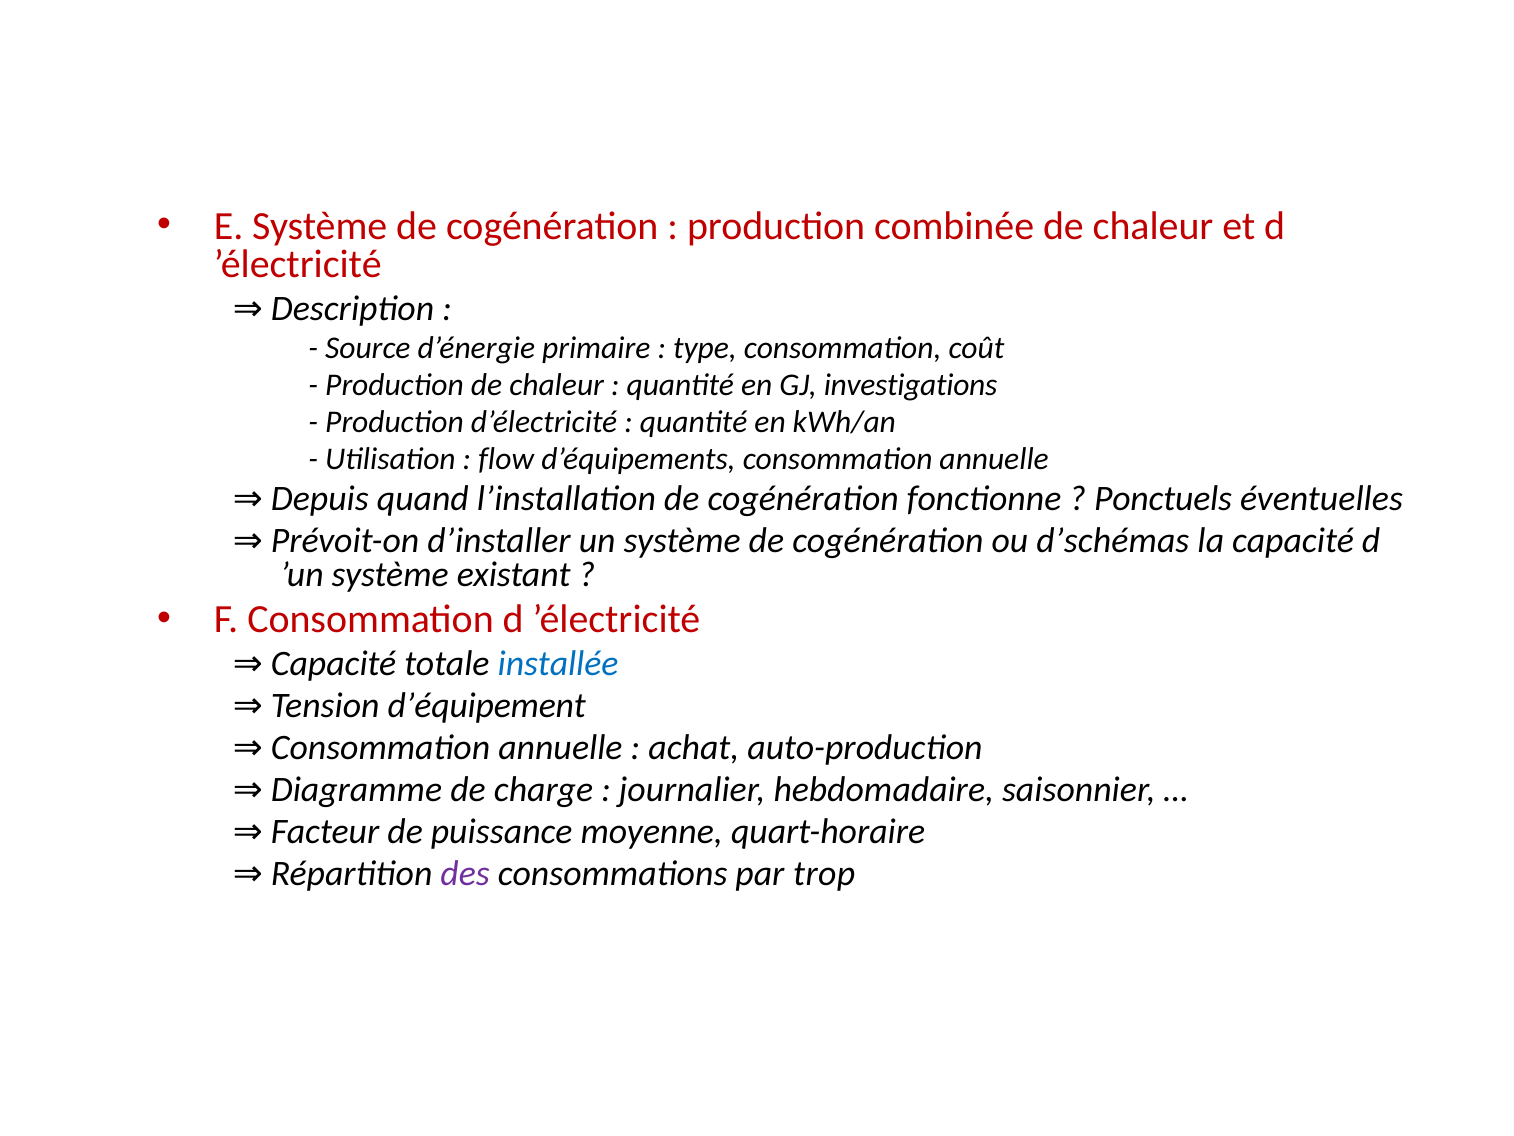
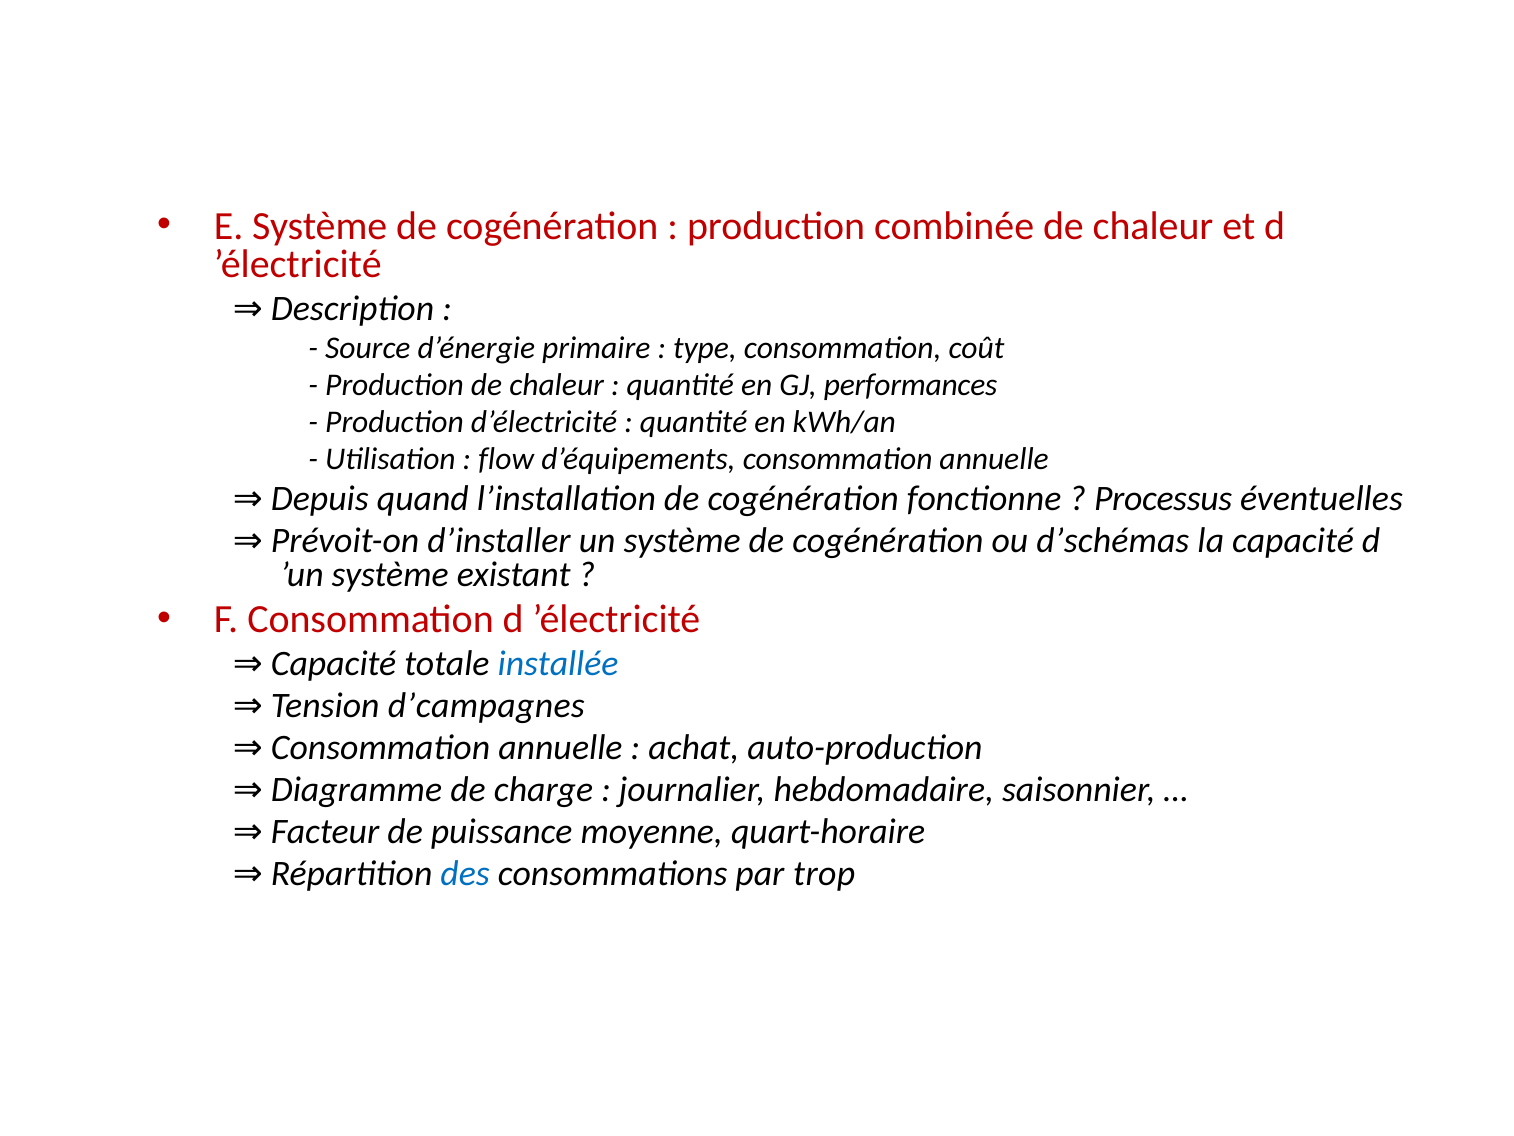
investigations: investigations -> performances (911, 385)
Ponctuels: Ponctuels -> Processus (1163, 498)
d’équipement: d’équipement -> d’campagnes (486, 705)
des colour: purple -> blue (465, 873)
